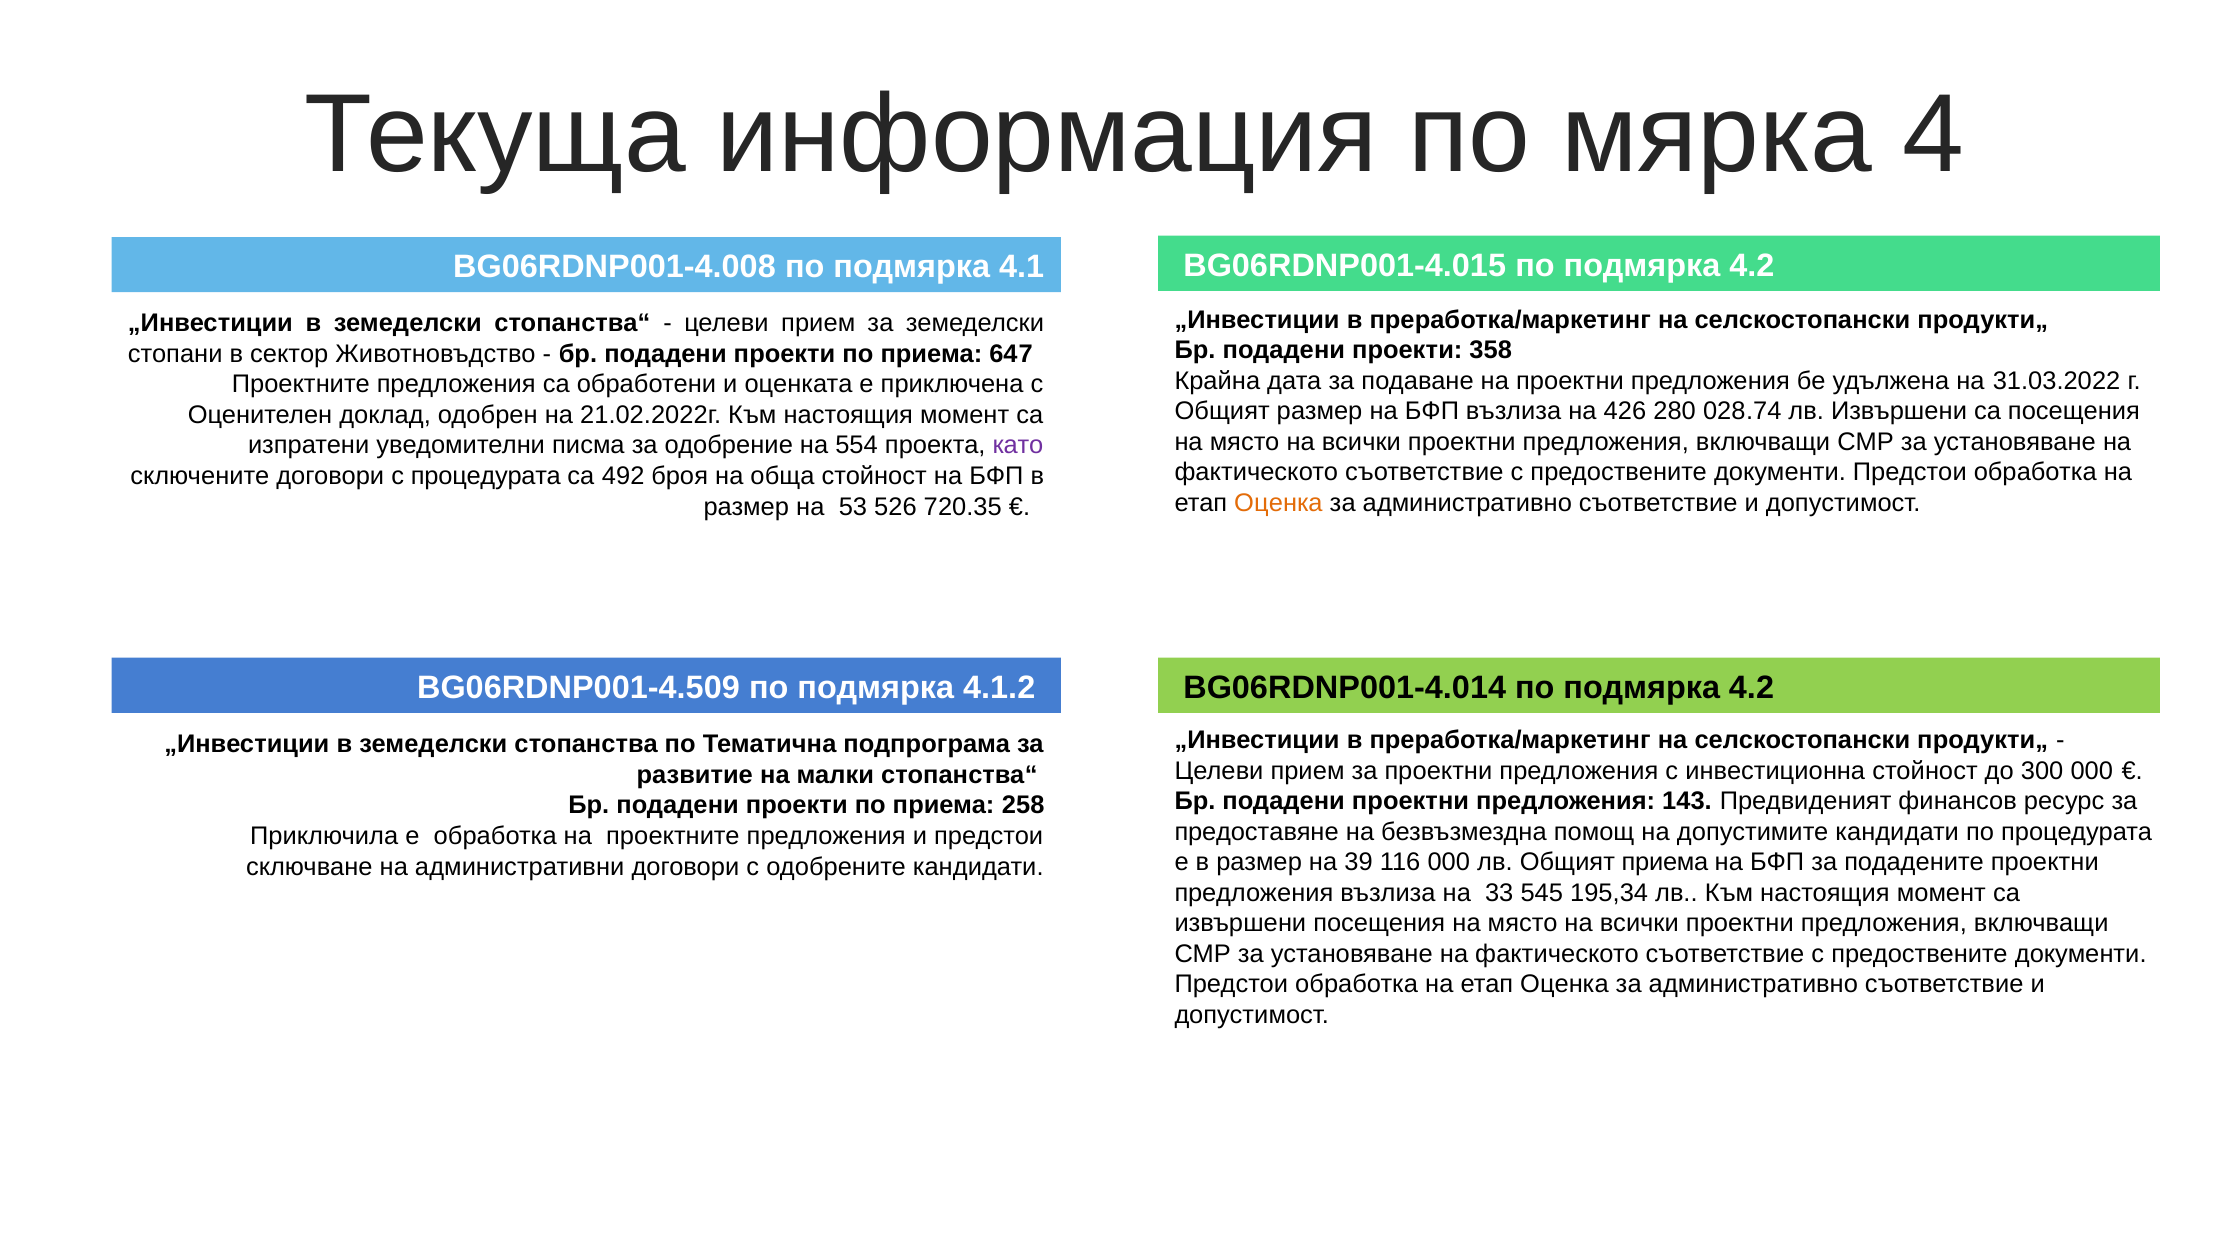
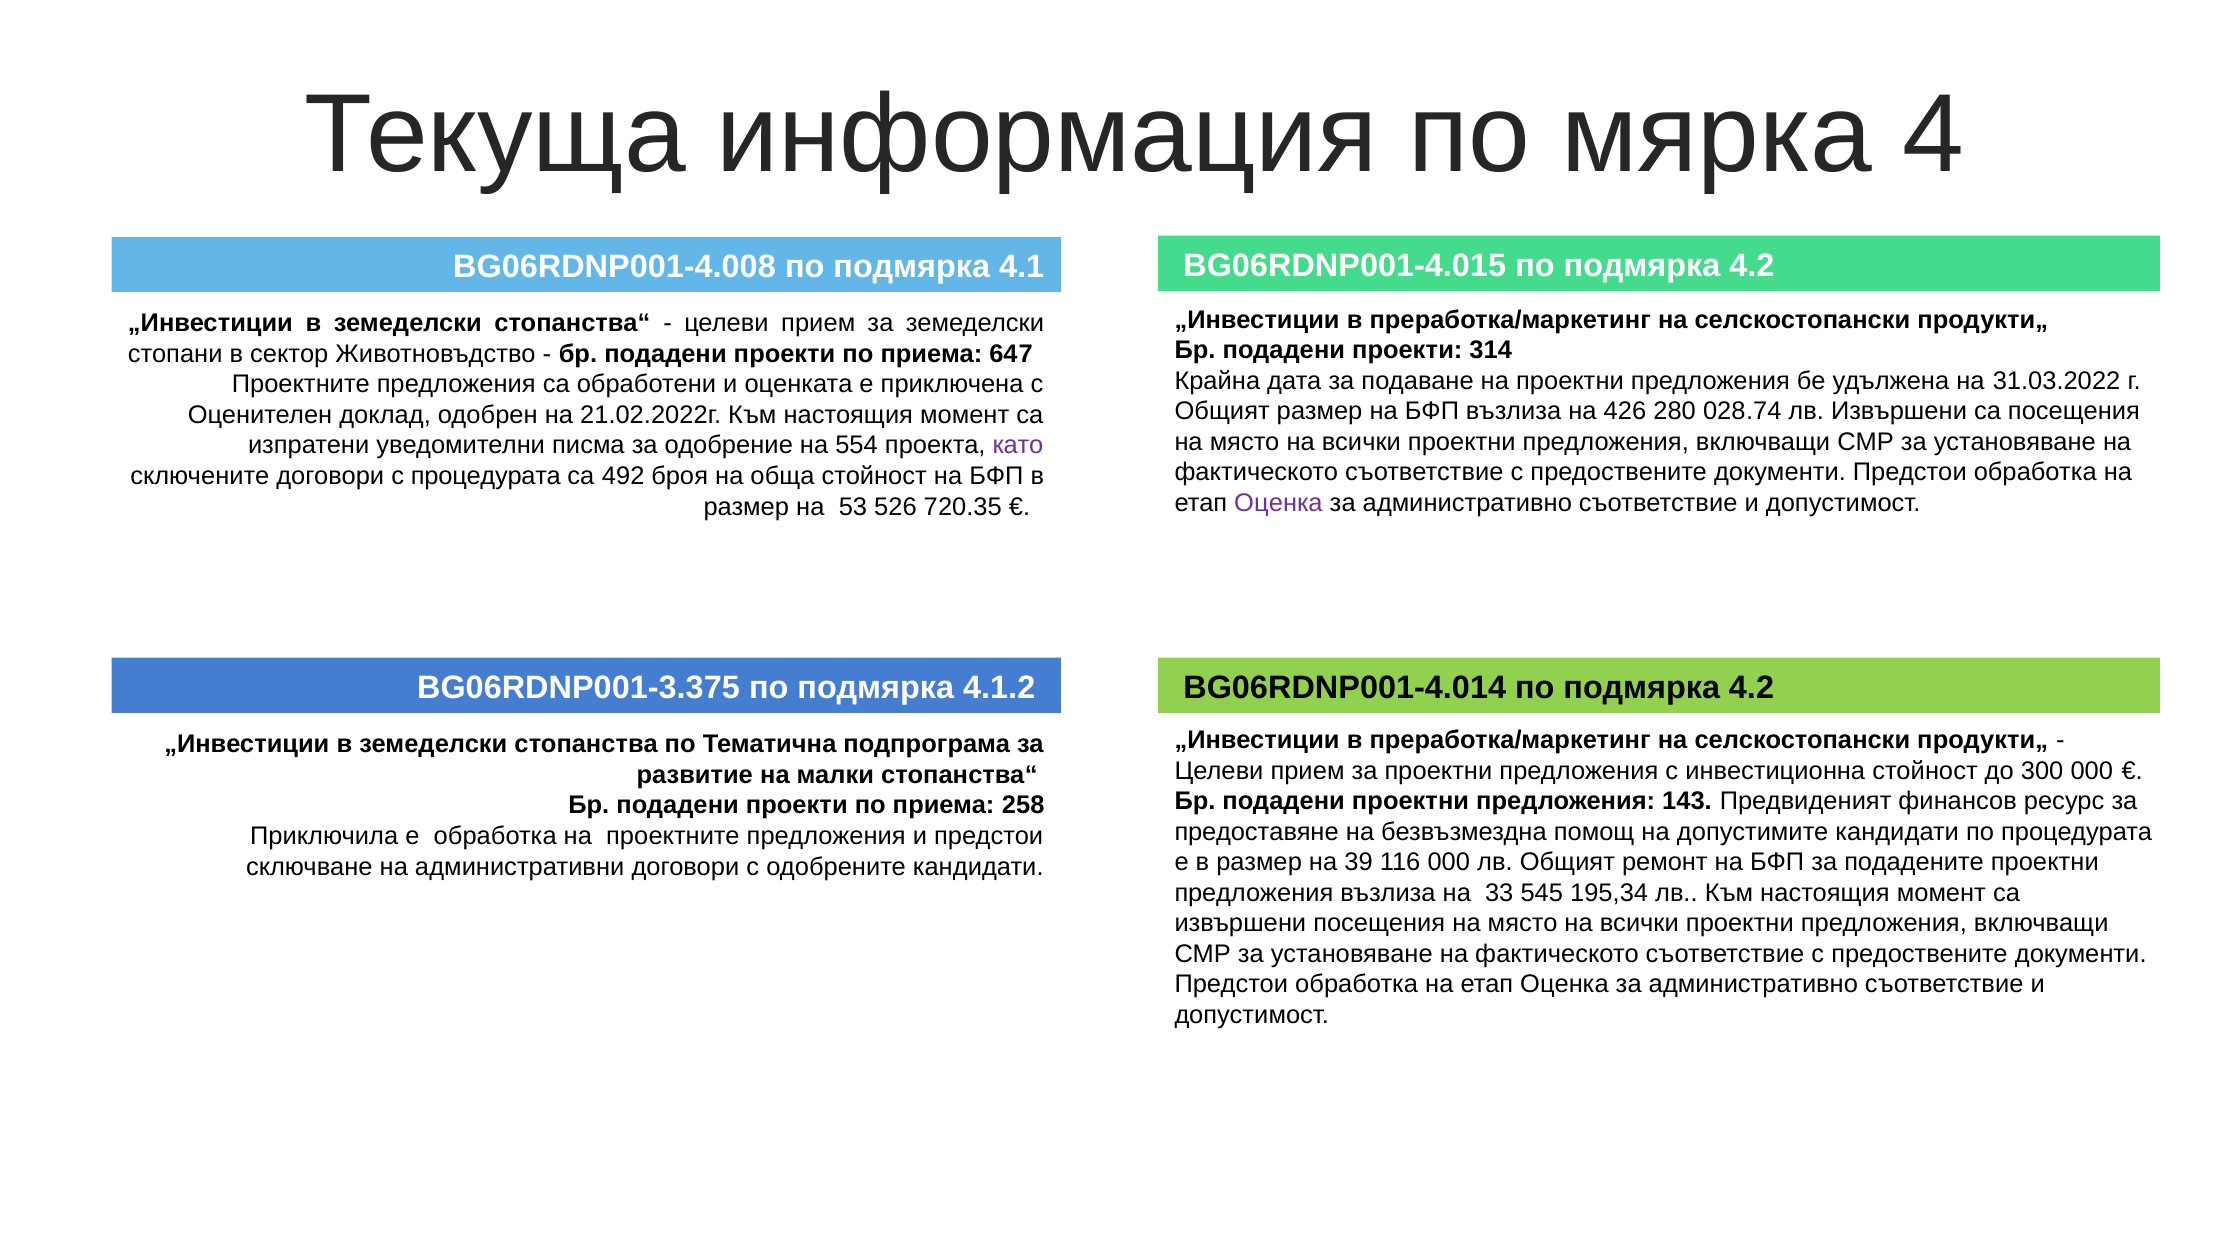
358: 358 -> 314 (1491, 350)
Оценка colour: orange -> purple (1278, 503)
BG06RDNP001-4.509: BG06RDNP001-4.509 -> BG06RDNP001-3.375 (578, 688)
Общият приема: приема -> ремонт (1665, 863)
